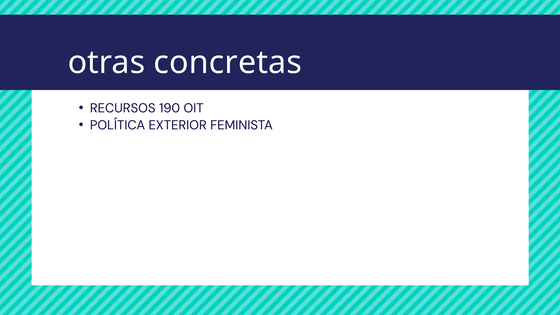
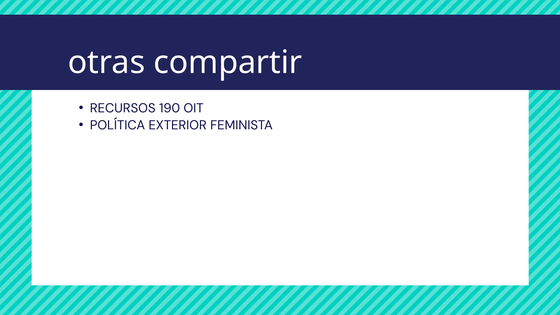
concretas: concretas -> compartir (228, 62)
